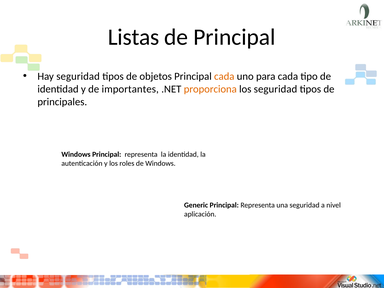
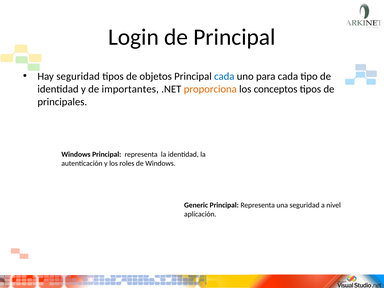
Listas: Listas -> Login (133, 37)
cada colour: orange -> blue (224, 76)
los seguridad: seguridad -> conceptos (276, 89)
